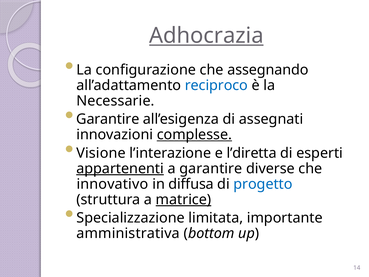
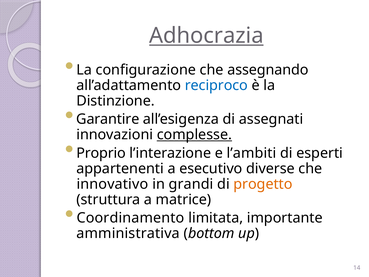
Necessarie: Necessarie -> Distinzione (116, 101)
Visione: Visione -> Proprio (101, 153)
l’diretta: l’diretta -> l’ambiti (251, 153)
appartenenti underline: present -> none (120, 168)
a garantire: garantire -> esecutivo (211, 168)
diffusa: diffusa -> grandi (191, 184)
progetto colour: blue -> orange (263, 184)
matrice underline: present -> none (183, 199)
Specializzazione: Specializzazione -> Coordinamento (130, 218)
